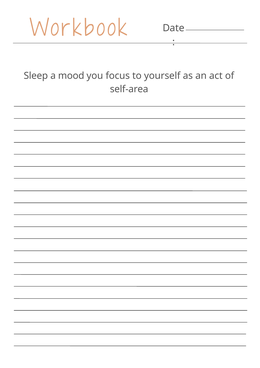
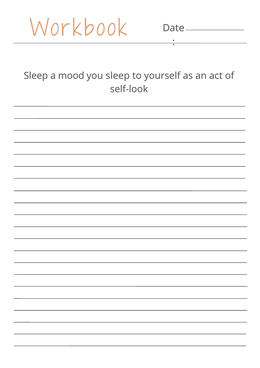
you focus: focus -> sleep (118, 76)
self-area: self-area -> self-look (129, 89)
